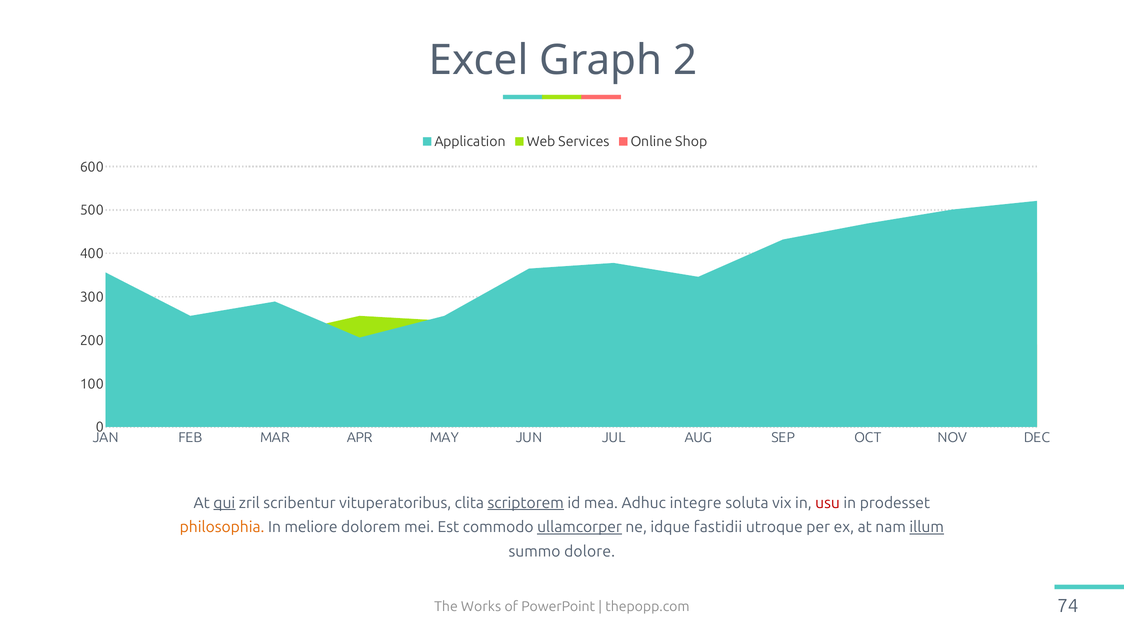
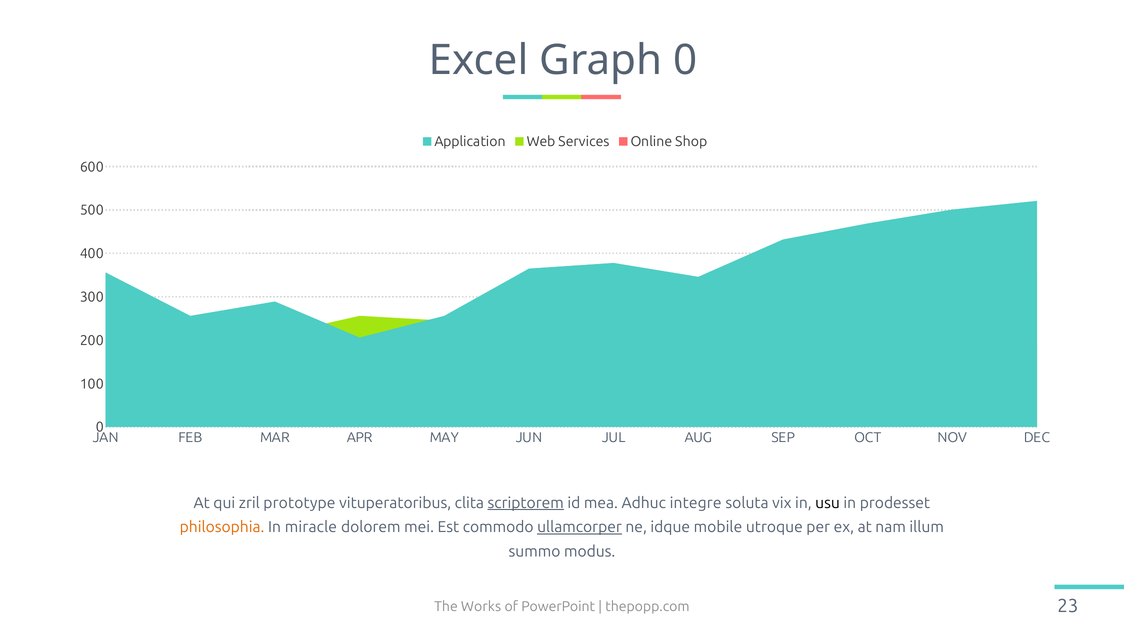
Graph 2: 2 -> 0 (685, 61)
qui underline: present -> none (224, 503)
scribentur: scribentur -> prototype (299, 503)
usu colour: red -> black (828, 503)
meliore: meliore -> miracle (311, 527)
fastidii: fastidii -> mobile (718, 527)
illum underline: present -> none (927, 527)
dolore: dolore -> modus (590, 552)
74: 74 -> 23 (1068, 606)
